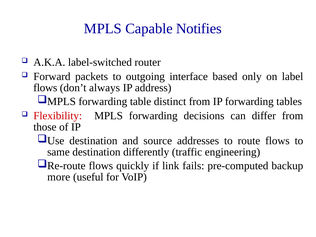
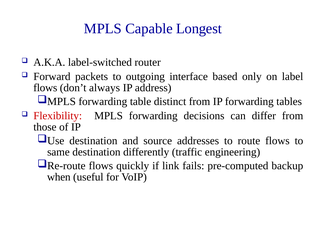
Notifies: Notifies -> Longest (199, 29)
more: more -> when (59, 177)
